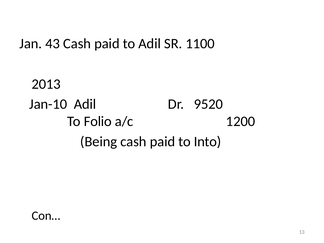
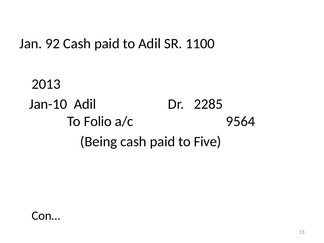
43: 43 -> 92 (53, 44)
9520: 9520 -> 2285 (208, 104)
1200: 1200 -> 9564 (241, 121)
Into: Into -> Five (207, 142)
